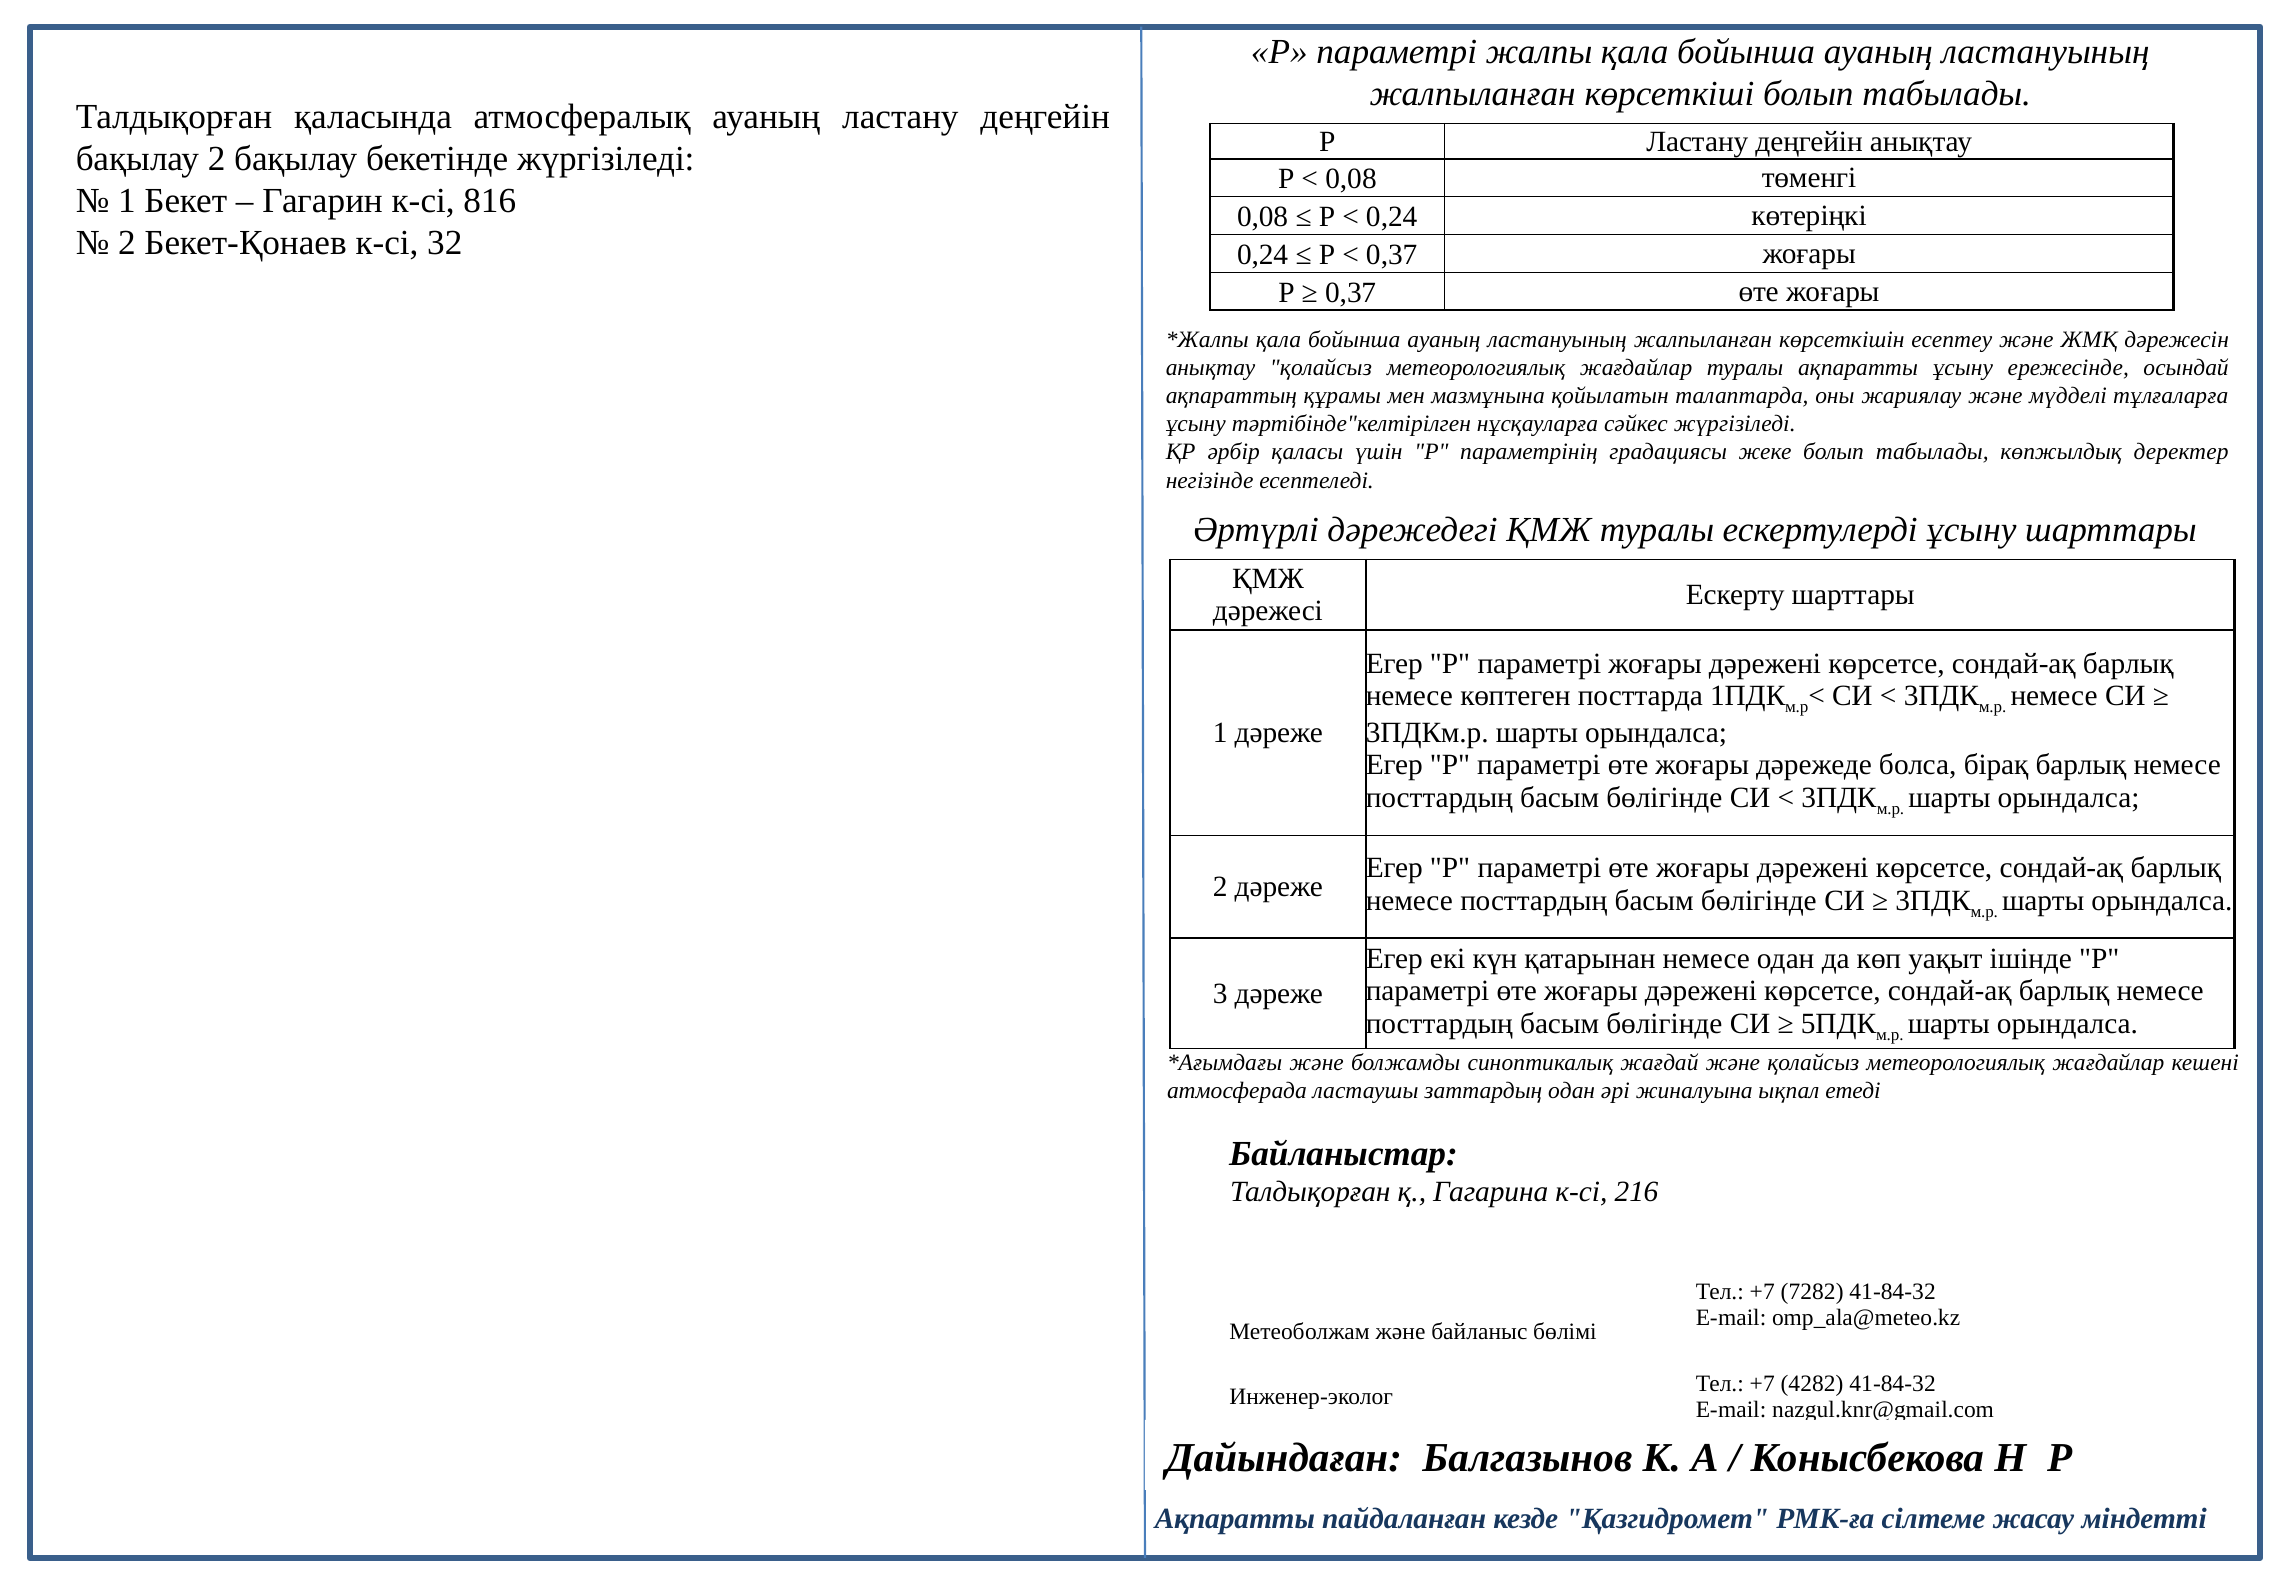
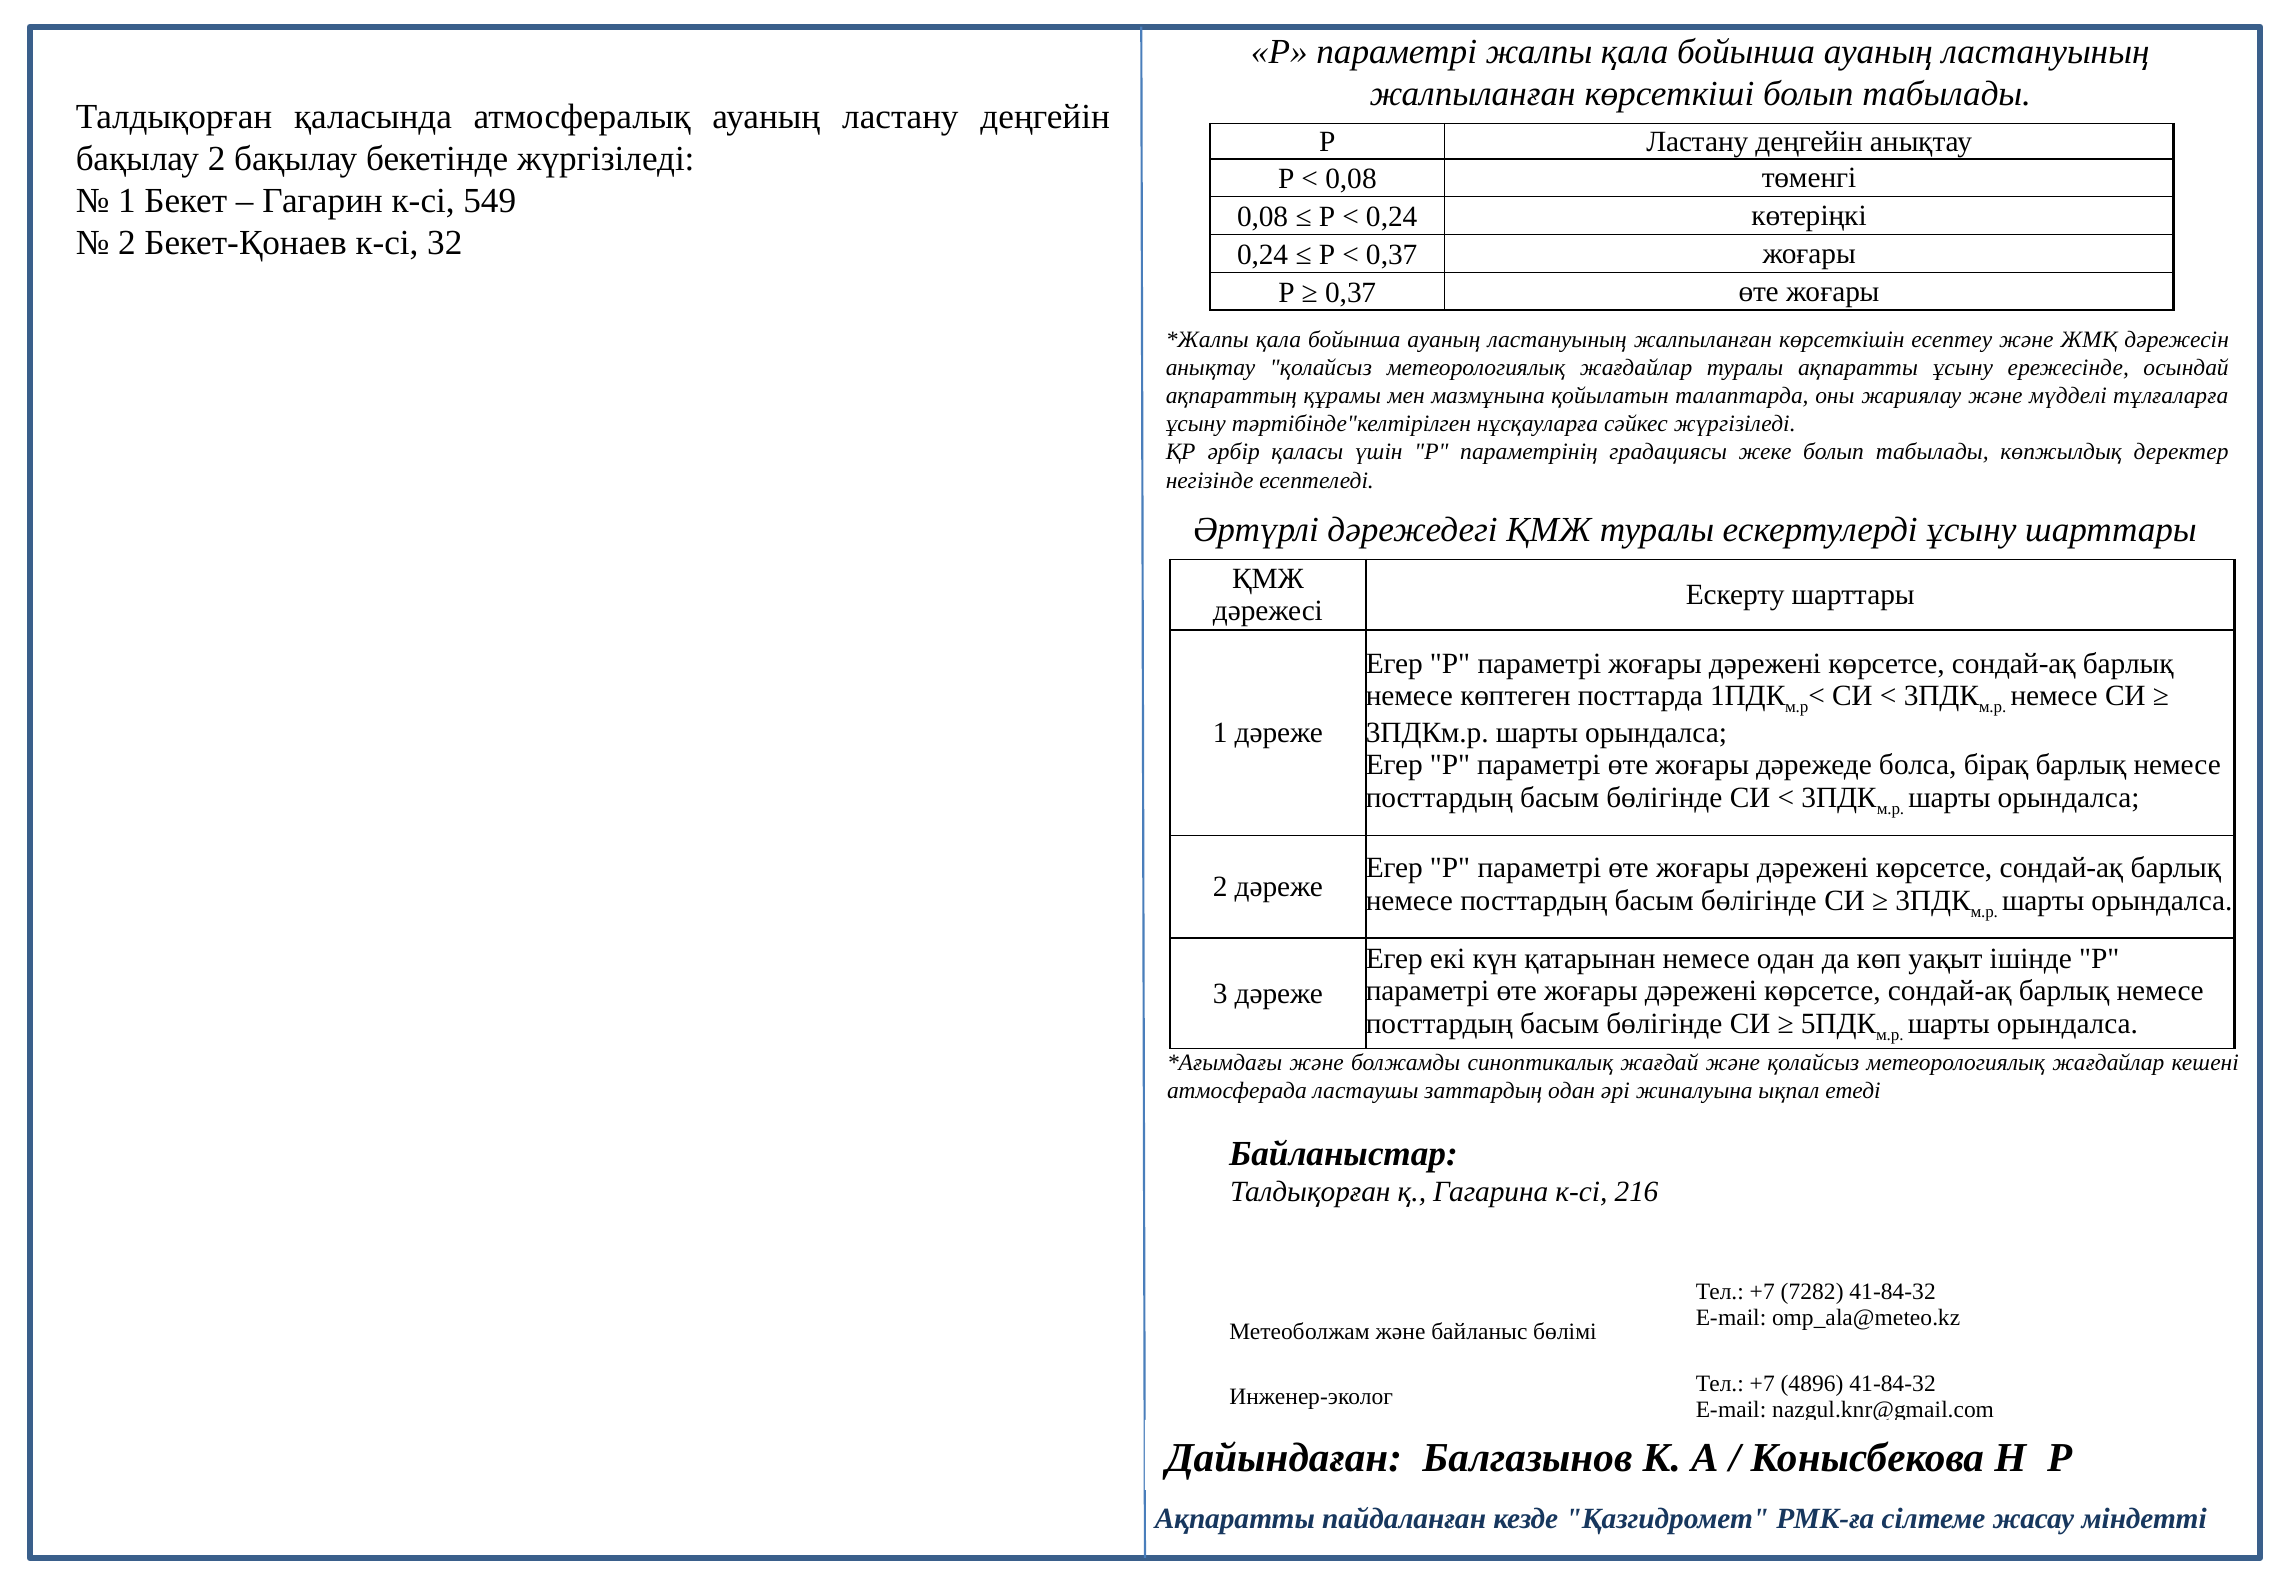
816: 816 -> 549 (490, 201)
4282: 4282 -> 4896 (1812, 1384)
